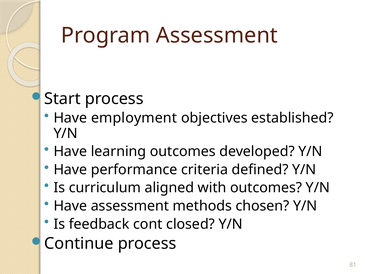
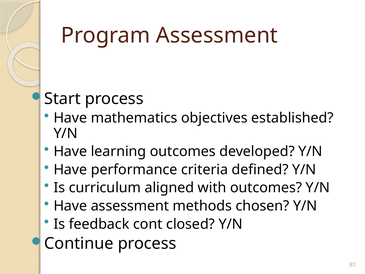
employment: employment -> mathematics (134, 118)
